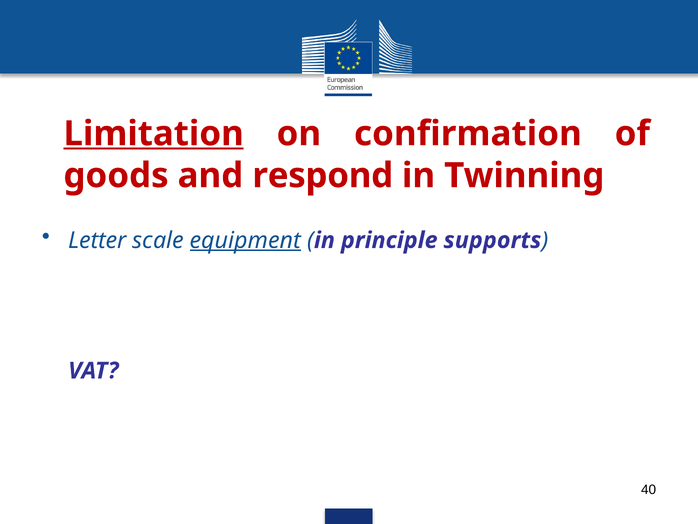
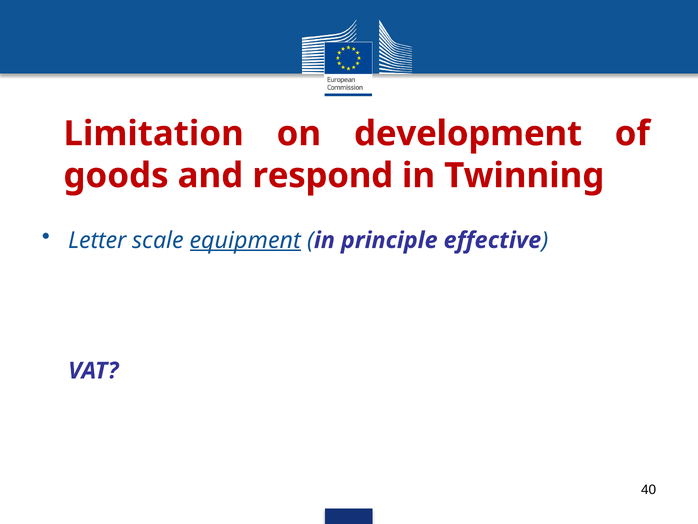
Limitation underline: present -> none (154, 134)
confirmation: confirmation -> development (468, 134)
supports: supports -> effective (492, 240)
